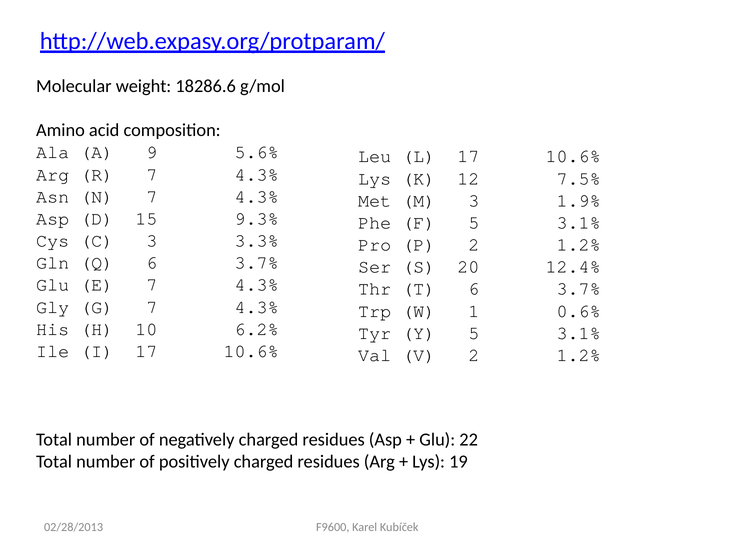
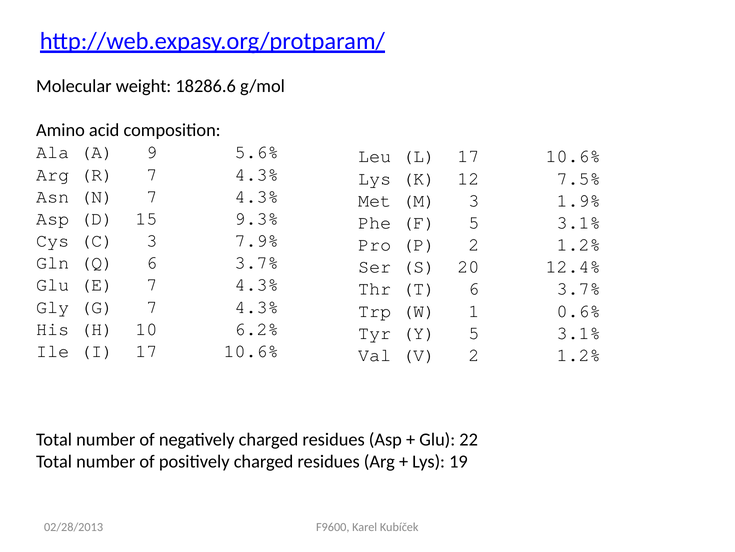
3.3%: 3.3% -> 7.9% (257, 240)
